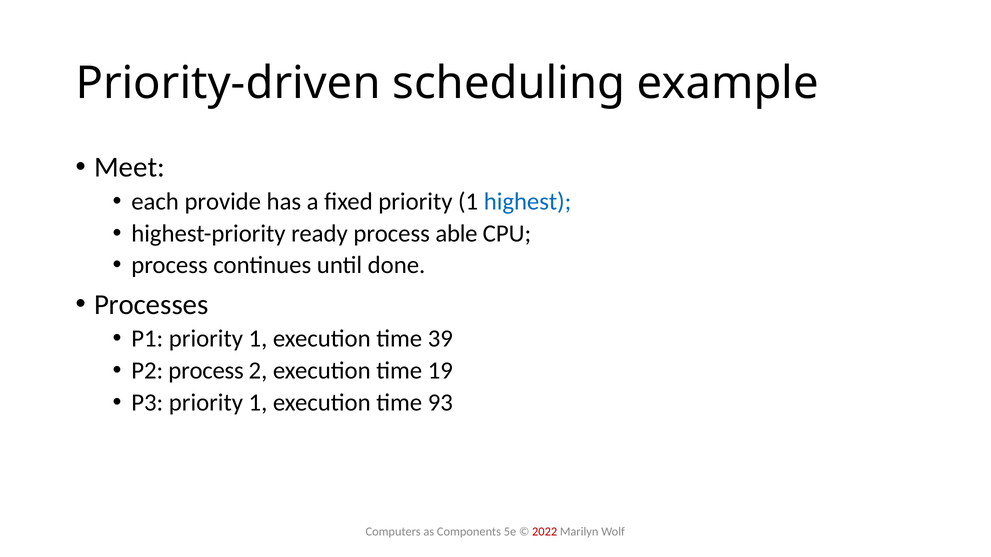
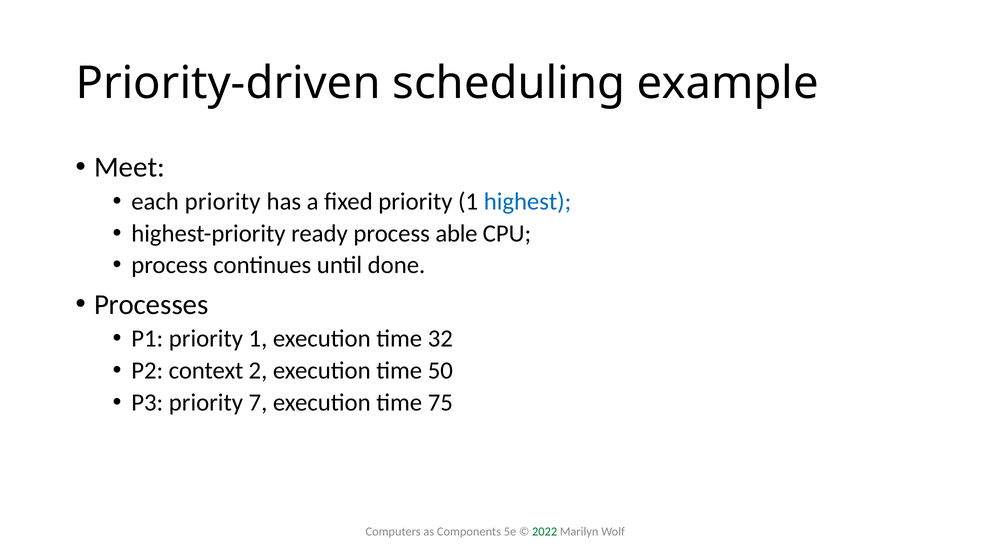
each provide: provide -> priority (223, 202)
39: 39 -> 32 (440, 339)
P2 process: process -> context (206, 371)
19: 19 -> 50 (440, 371)
P3 priority 1: 1 -> 7 (258, 403)
93: 93 -> 75 (440, 403)
2022 colour: red -> green (545, 532)
